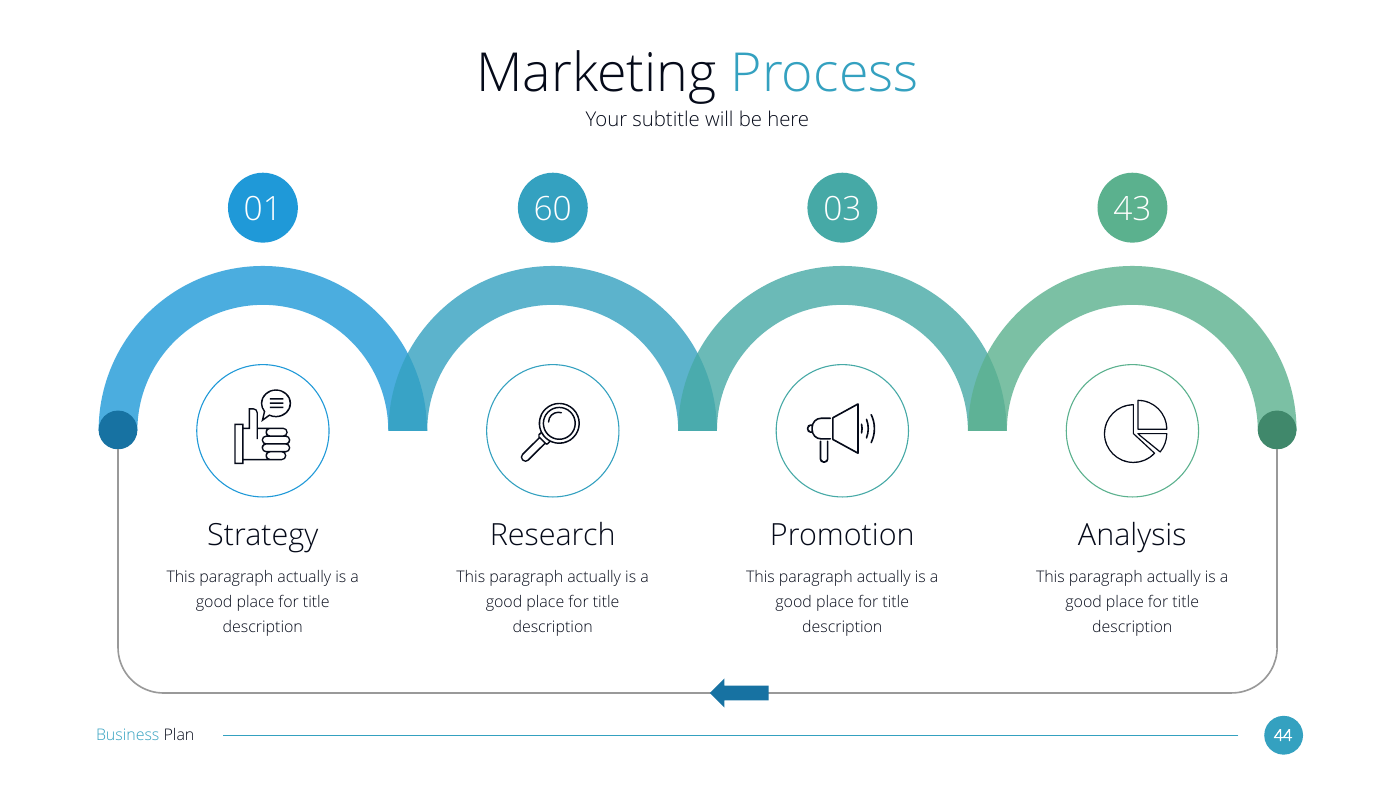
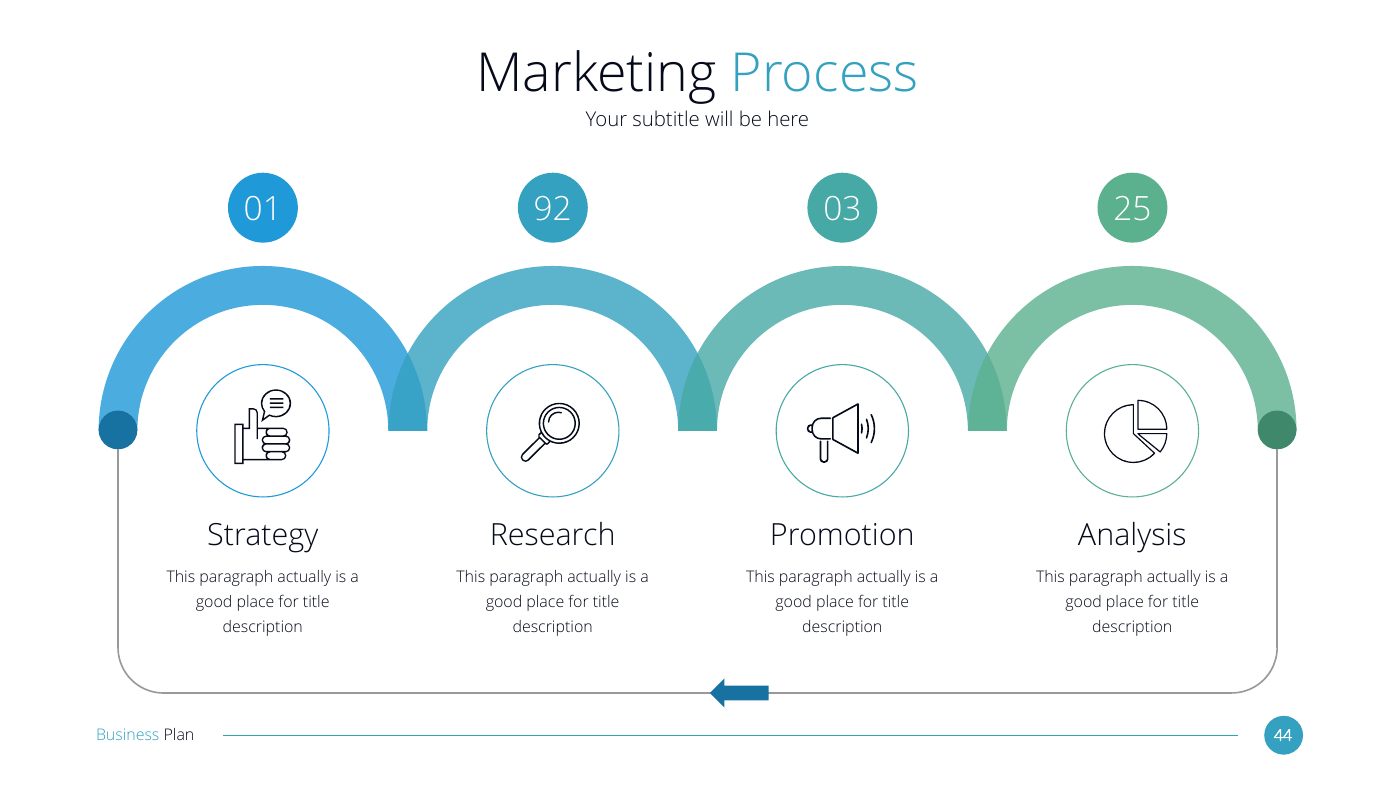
60: 60 -> 92 (553, 209)
43: 43 -> 25 (1132, 209)
